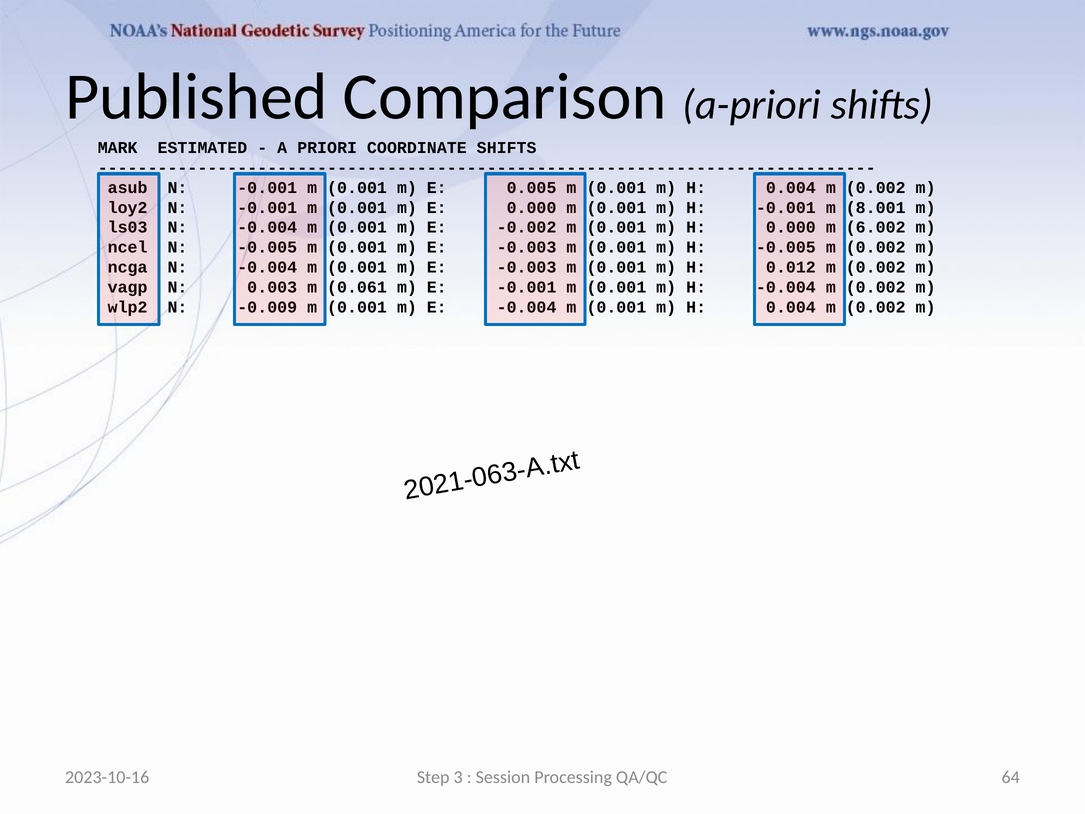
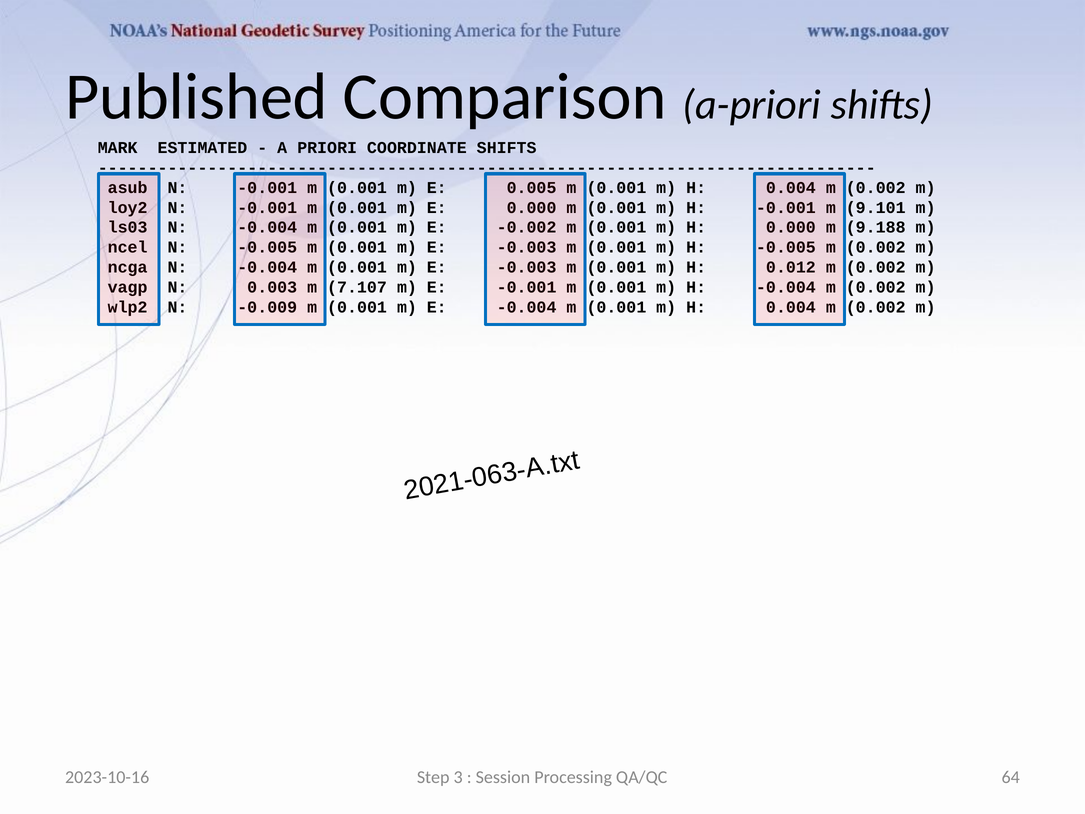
8.001: 8.001 -> 9.101 (876, 208)
6.002: 6.002 -> 9.188 (876, 227)
0.061: 0.061 -> 7.107 (357, 287)
